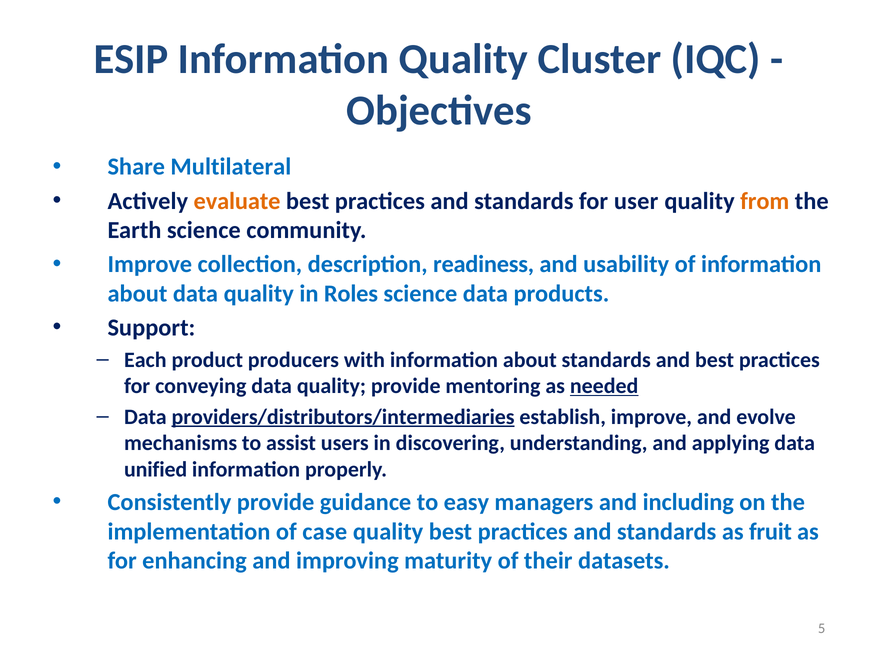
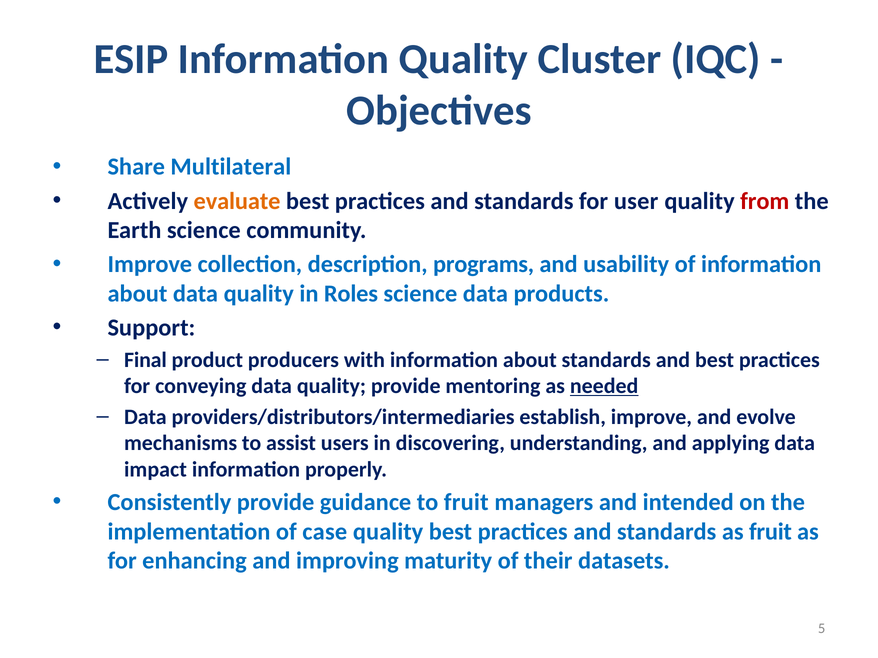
from colour: orange -> red (765, 201)
readiness: readiness -> programs (484, 265)
Each: Each -> Final (145, 360)
providers/distributors/intermediaries underline: present -> none (343, 417)
unified: unified -> impact (155, 470)
to easy: easy -> fruit (466, 503)
including: including -> intended (688, 503)
